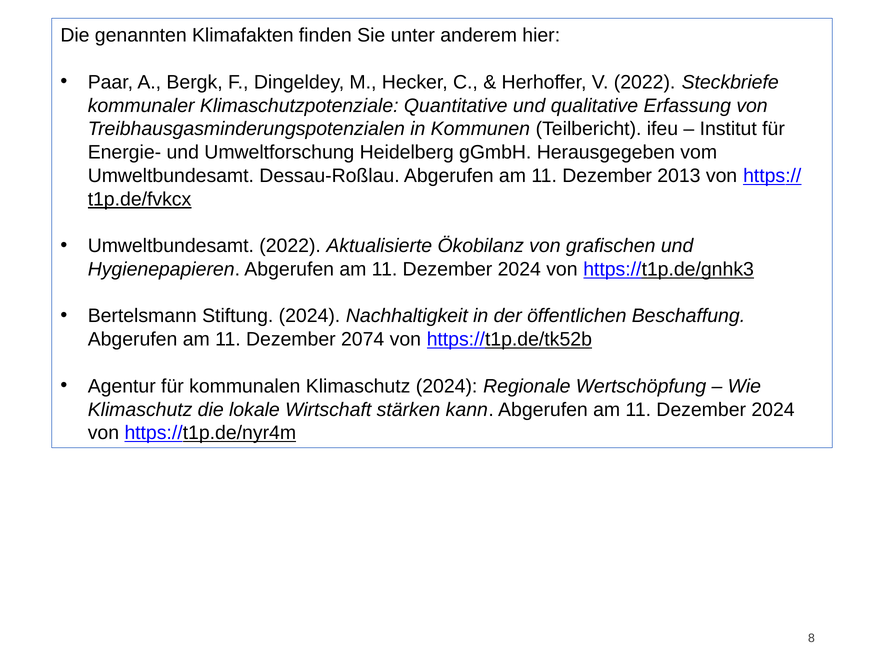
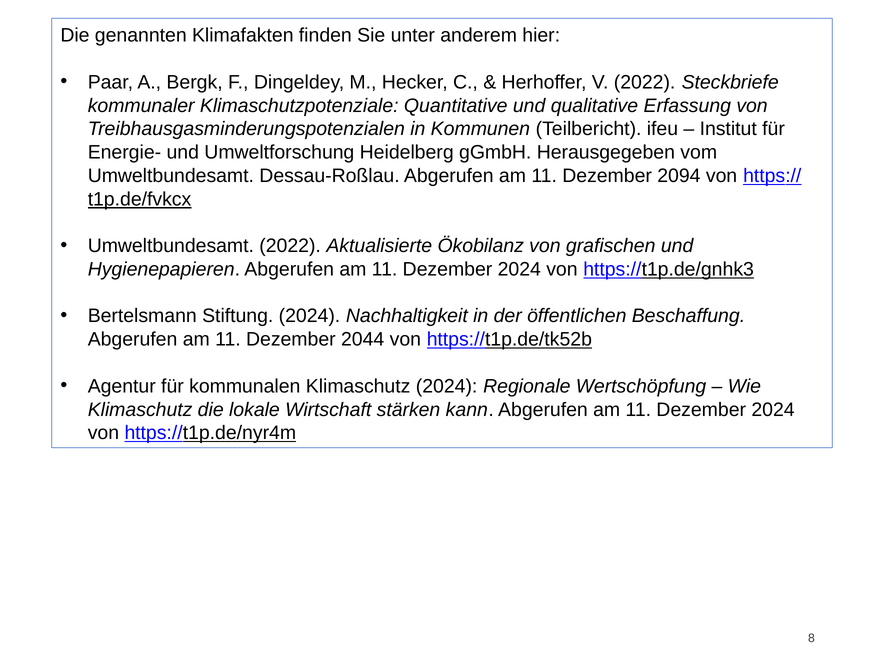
2013: 2013 -> 2094 (679, 176)
2074: 2074 -> 2044 (363, 339)
